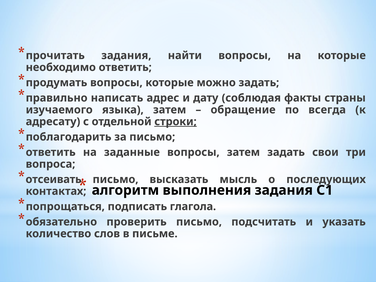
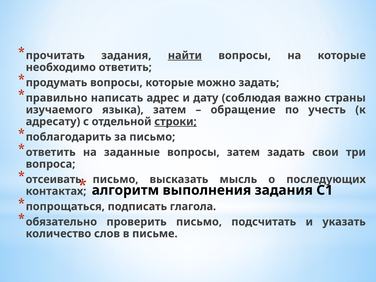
найти underline: none -> present (185, 55)
факты: факты -> важно (303, 98)
всегда: всегда -> учесть (327, 110)
